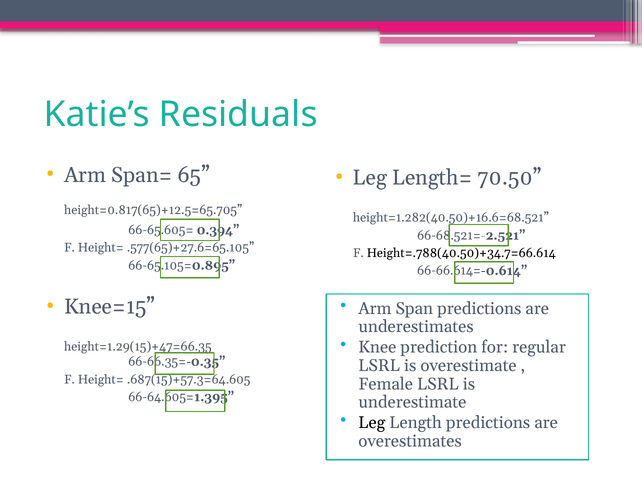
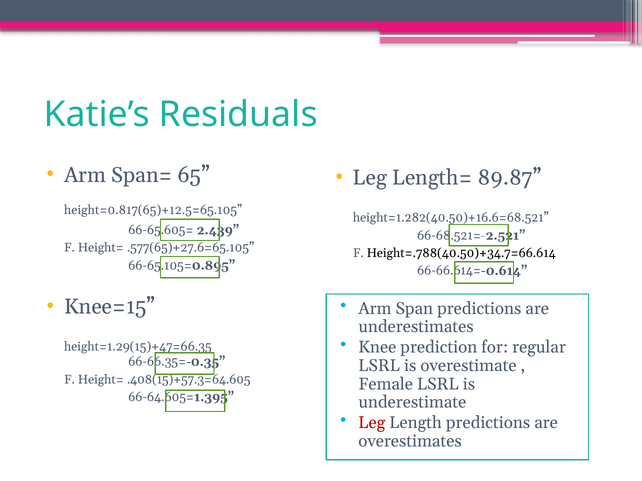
70.50: 70.50 -> 89.87 (510, 178)
height=0.817(65)+12.5=65.705: height=0.817(65)+12.5=65.705 -> height=0.817(65)+12.5=65.105 (153, 210)
0.394: 0.394 -> 2.439 (218, 230)
.687(15)+57.3=64.605: .687(15)+57.3=64.605 -> .408(15)+57.3=64.605 (189, 380)
Leg colour: black -> red (372, 423)
